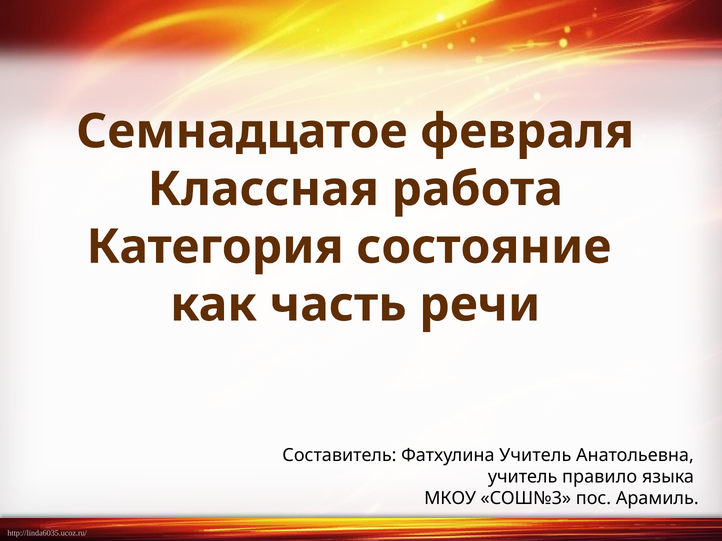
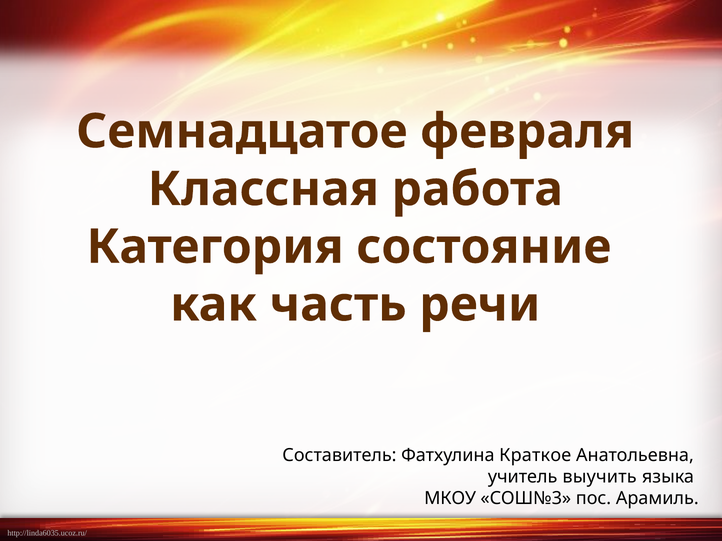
Фатхулина Учитель: Учитель -> Краткое (535, 456)
правило: правило -> выучить (600, 477)
